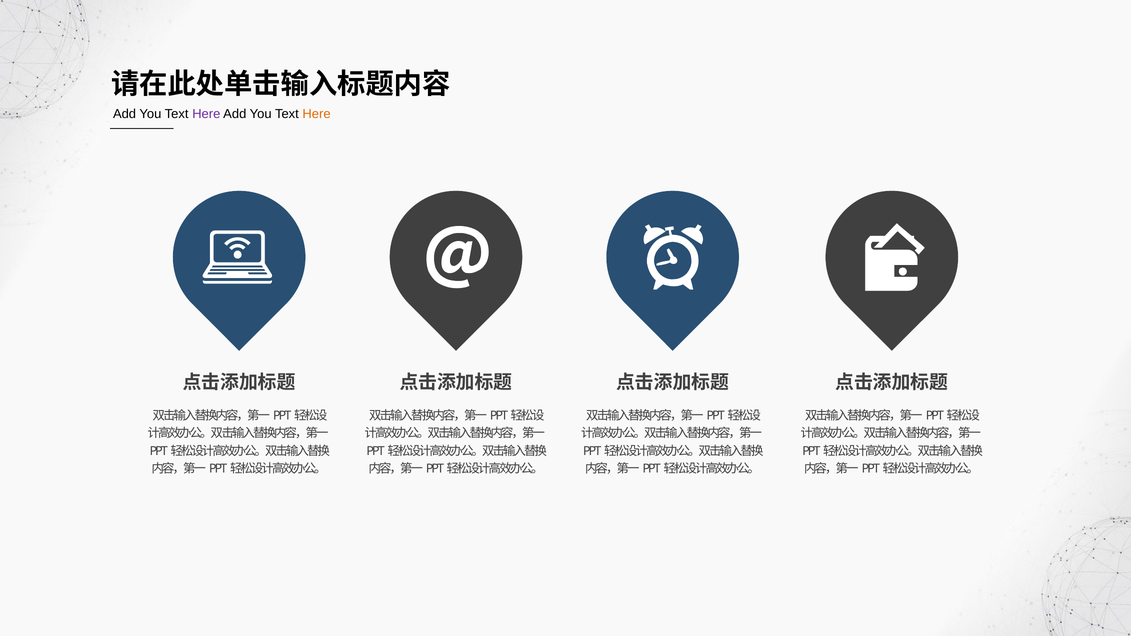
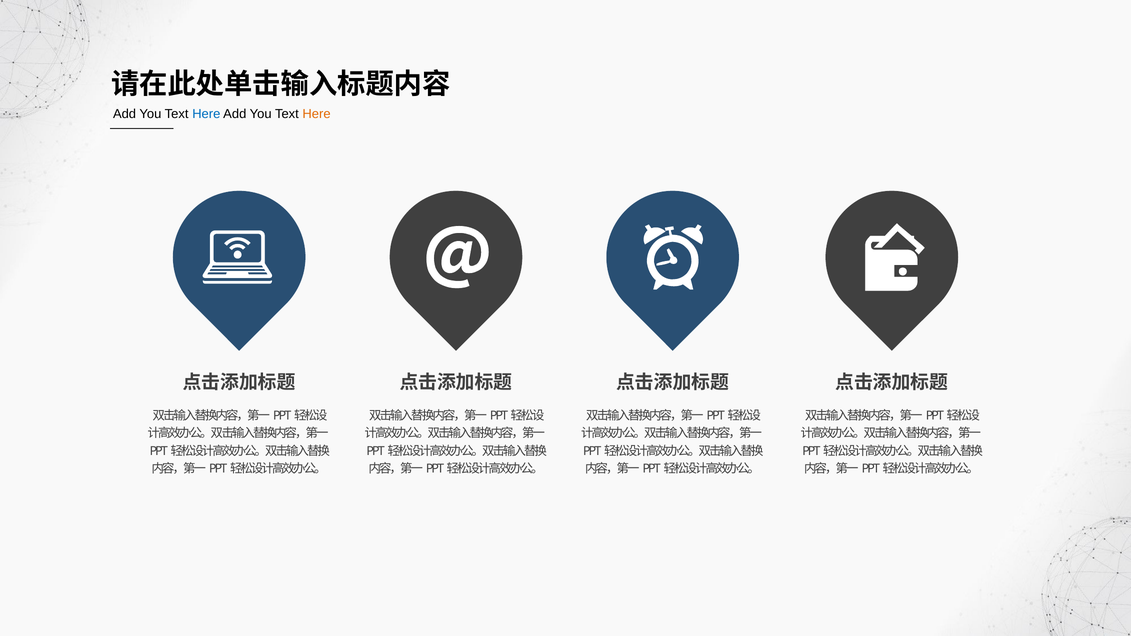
Here colour: purple -> blue (206, 114)
